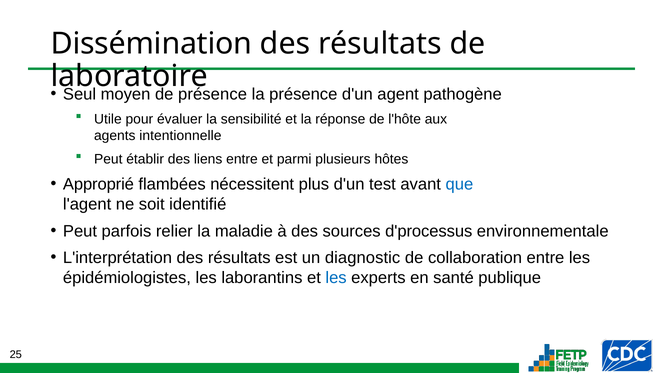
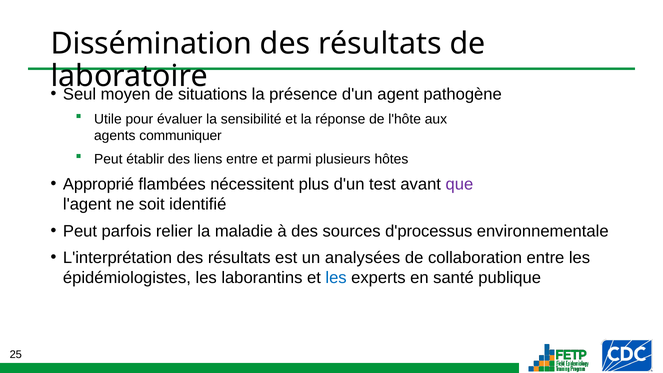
présence: présence -> situations (213, 94)
intentionnelle: intentionnelle -> communiquer (181, 136)
que colour: blue -> purple (459, 184)
diagnostic: diagnostic -> analysées (363, 258)
